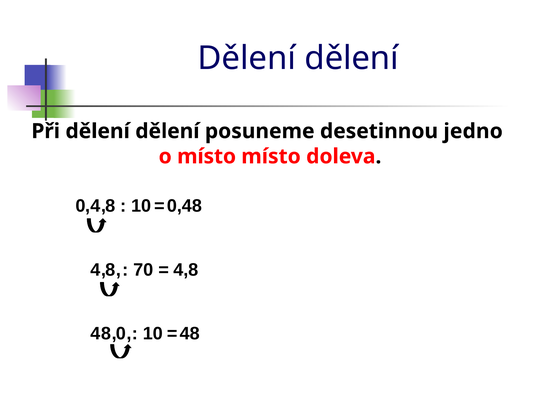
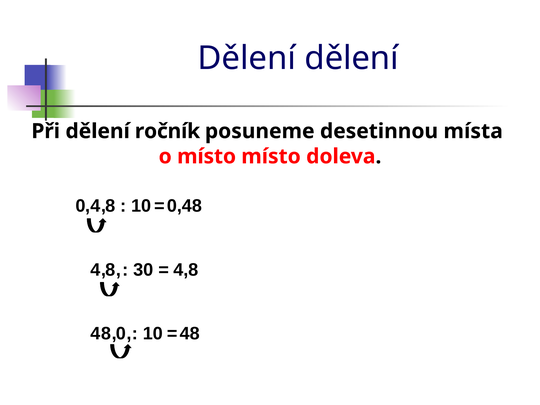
Při dělení dělení: dělení -> ročník (167, 131)
jedno: jedno -> místa (473, 131)
70: 70 -> 30 (143, 270)
